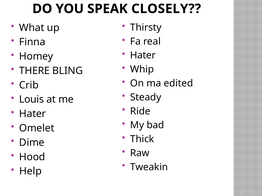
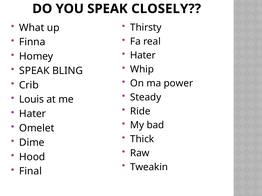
THERE: THERE -> SPEAK (34, 71)
edited: edited -> power (178, 83)
Help: Help -> Final (31, 172)
